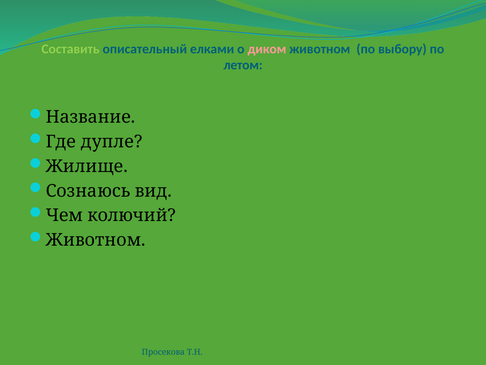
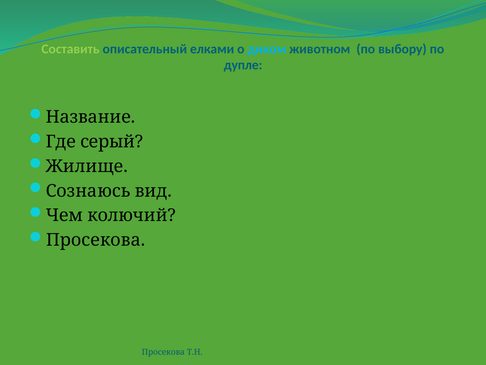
диком colour: pink -> light blue (267, 49)
летом: летом -> дупле (243, 65)
дупле: дупле -> серый (112, 142)
Животном: Животном -> Просекова (96, 240)
